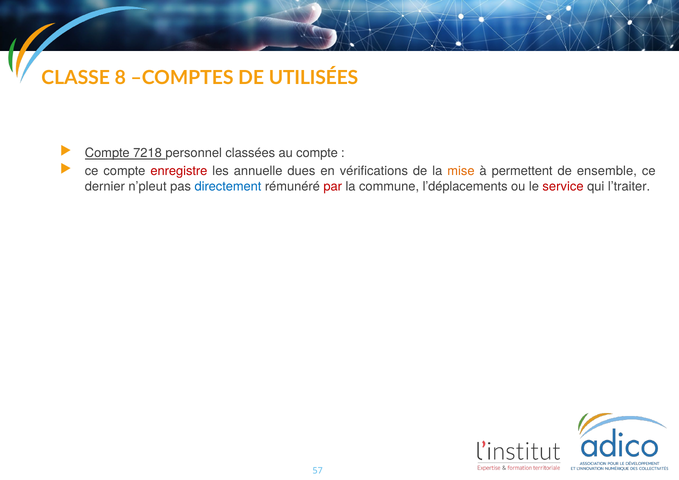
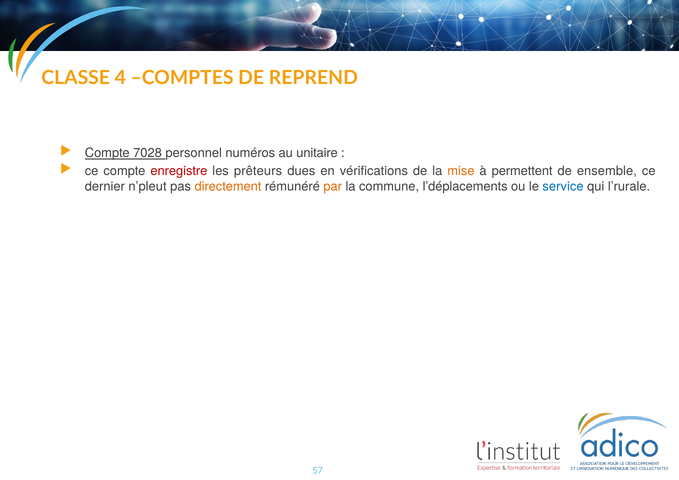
8: 8 -> 4 (120, 78)
UTILISÉES: UTILISÉES -> REPREND (313, 78)
7218: 7218 -> 7028 (148, 153)
classées: classées -> numéros (250, 153)
au compte: compte -> unitaire (317, 153)
annuelle: annuelle -> prêteurs (258, 171)
directement colour: blue -> orange (228, 187)
par colour: red -> orange (333, 187)
service colour: red -> blue (563, 187)
l’traiter: l’traiter -> l’rurale (629, 187)
